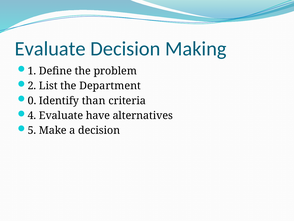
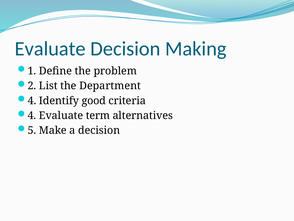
0: 0 -> 4 (32, 100)
than: than -> good (94, 100)
have: have -> term (98, 115)
